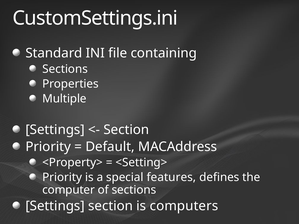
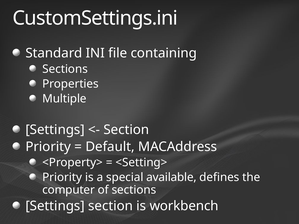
features: features -> available (171, 178)
computers: computers -> workbench (184, 206)
